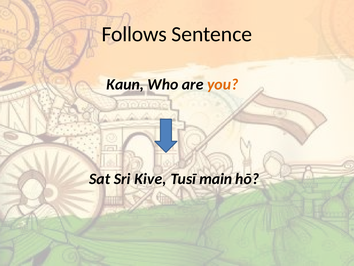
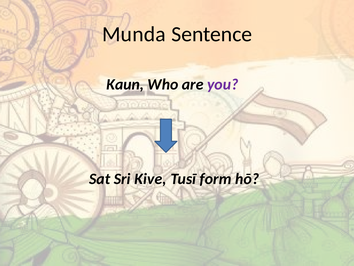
Follows: Follows -> Munda (134, 34)
you colour: orange -> purple (223, 84)
main: main -> form (216, 179)
